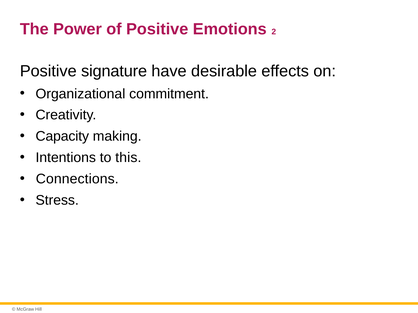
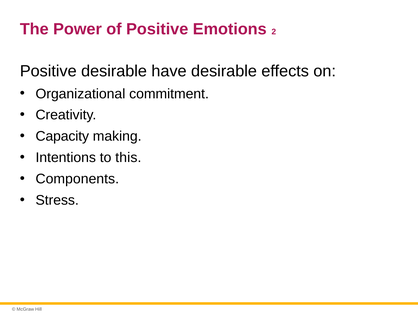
Positive signature: signature -> desirable (114, 71)
Connections: Connections -> Components (77, 179)
